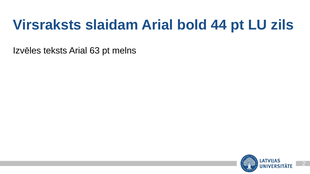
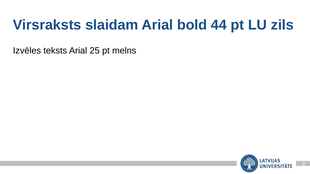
63: 63 -> 25 (95, 51)
